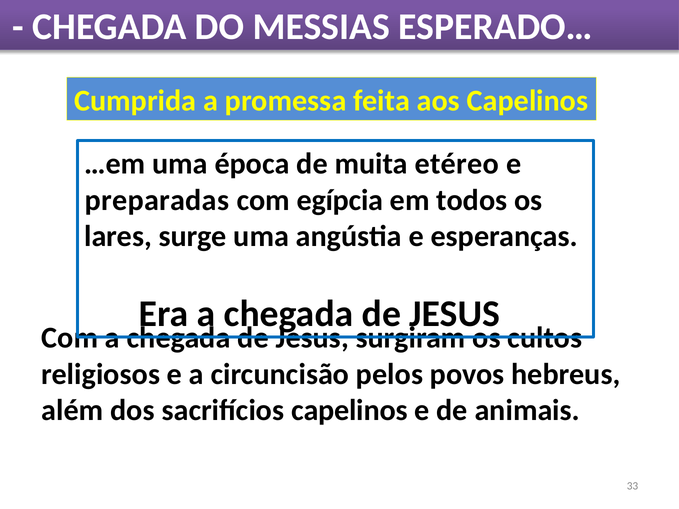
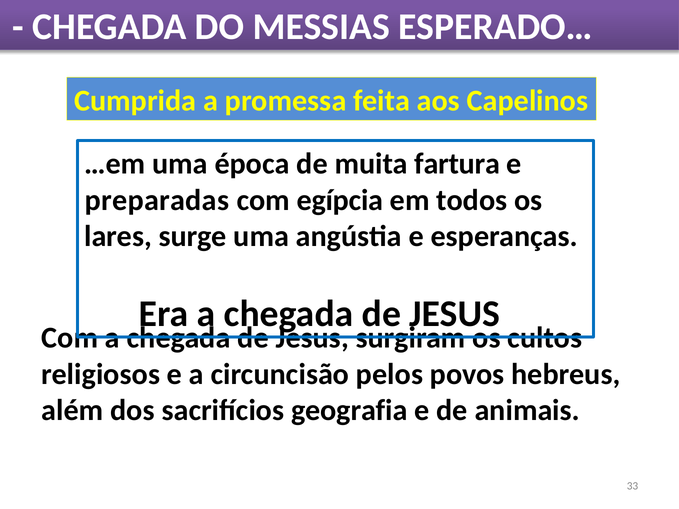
etéreo: etéreo -> fartura (457, 164)
sacrifícios capelinos: capelinos -> geografia (349, 411)
